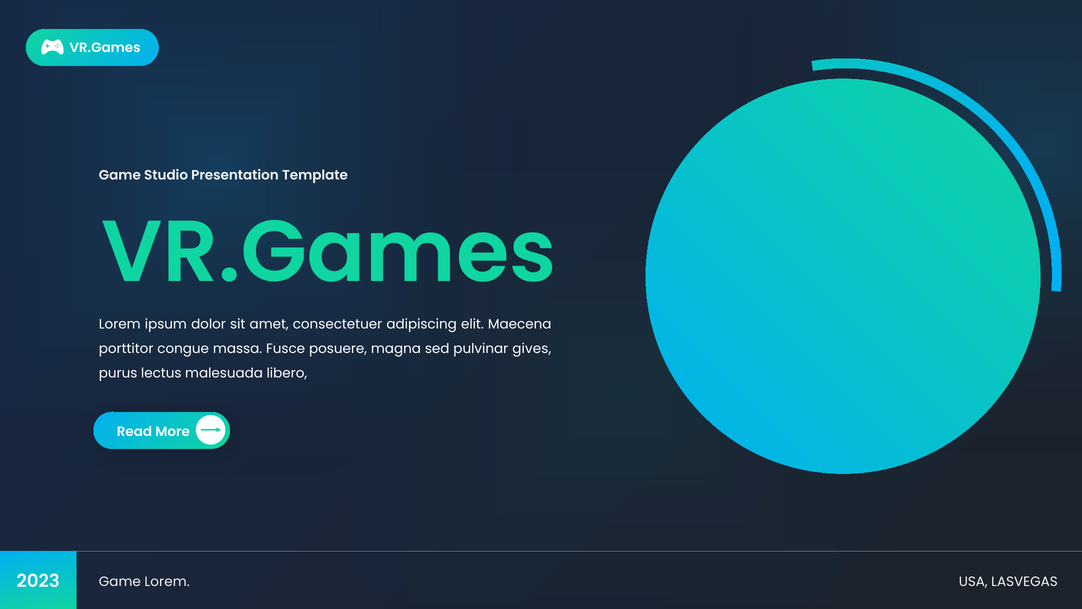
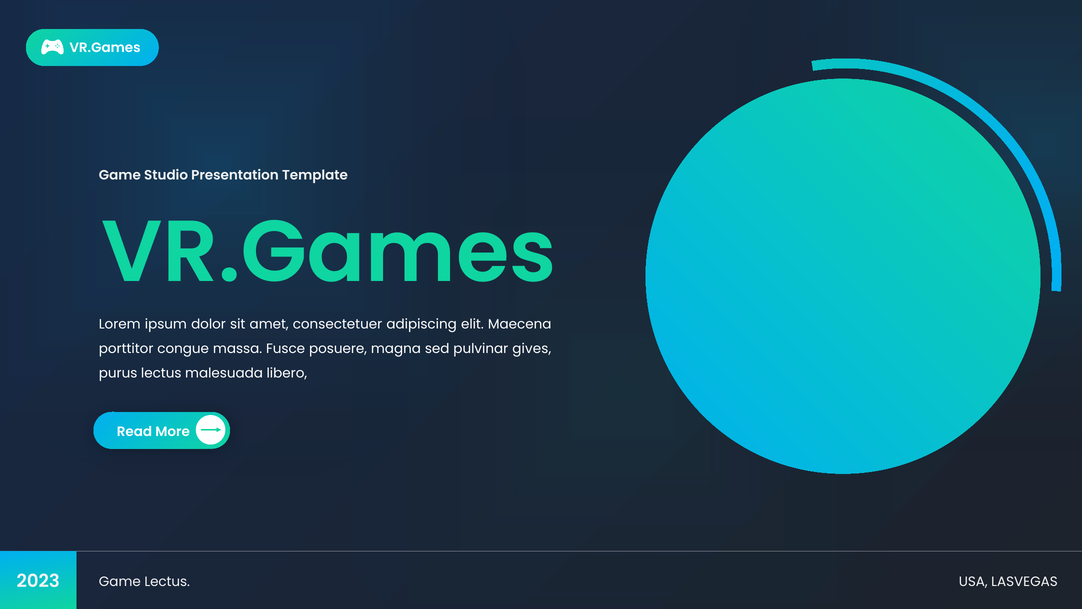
Game Lorem: Lorem -> Lectus (167, 581)
